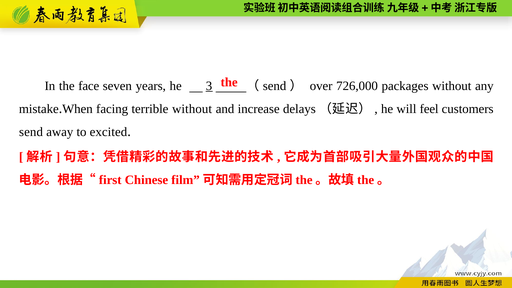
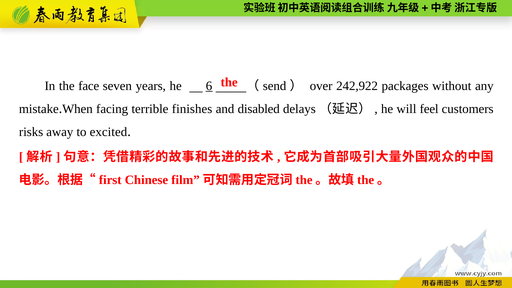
3: 3 -> 6 (209, 86)
726,000: 726,000 -> 242,922 (357, 86)
terrible without: without -> finishes (192, 109)
increase: increase -> disabled (259, 109)
send: send -> risks (31, 132)
